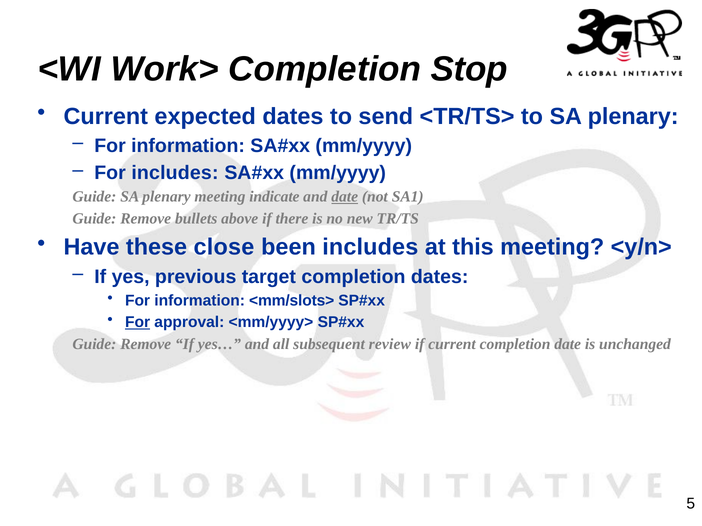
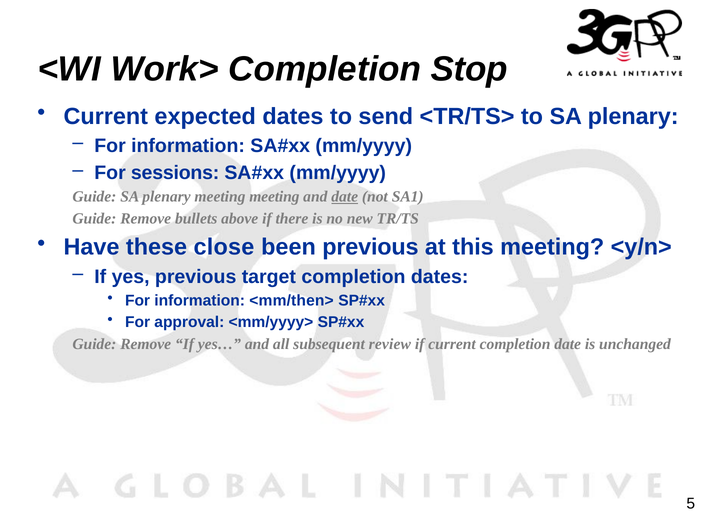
For includes: includes -> sessions (175, 173)
meeting indicate: indicate -> meeting (274, 197)
been includes: includes -> previous (370, 247)
<mm/slots>: <mm/slots> -> <mm/then> (292, 301)
For underline: present -> none (138, 323)
